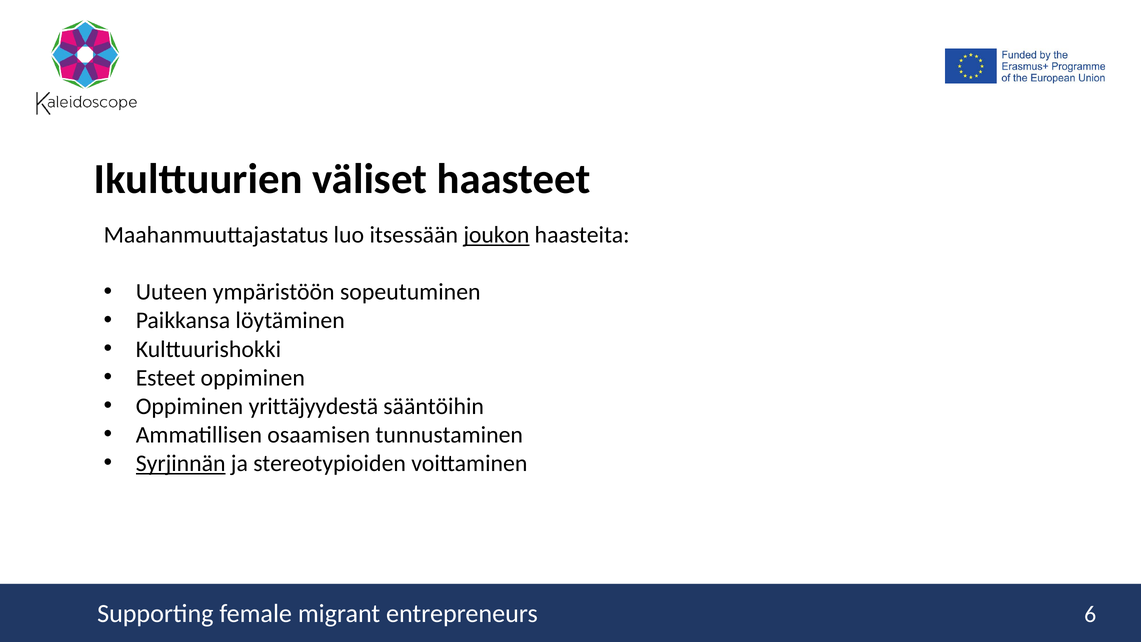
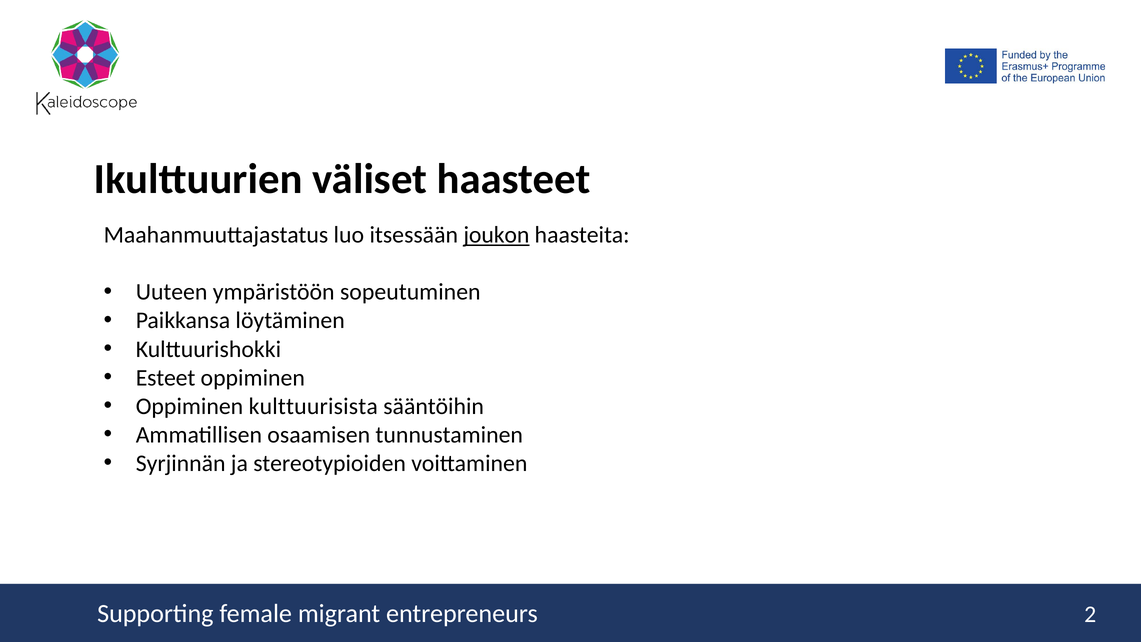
yrittäjyydestä: yrittäjyydestä -> kulttuurisista (313, 406)
Syrjinnän underline: present -> none (181, 463)
6: 6 -> 2 (1090, 614)
